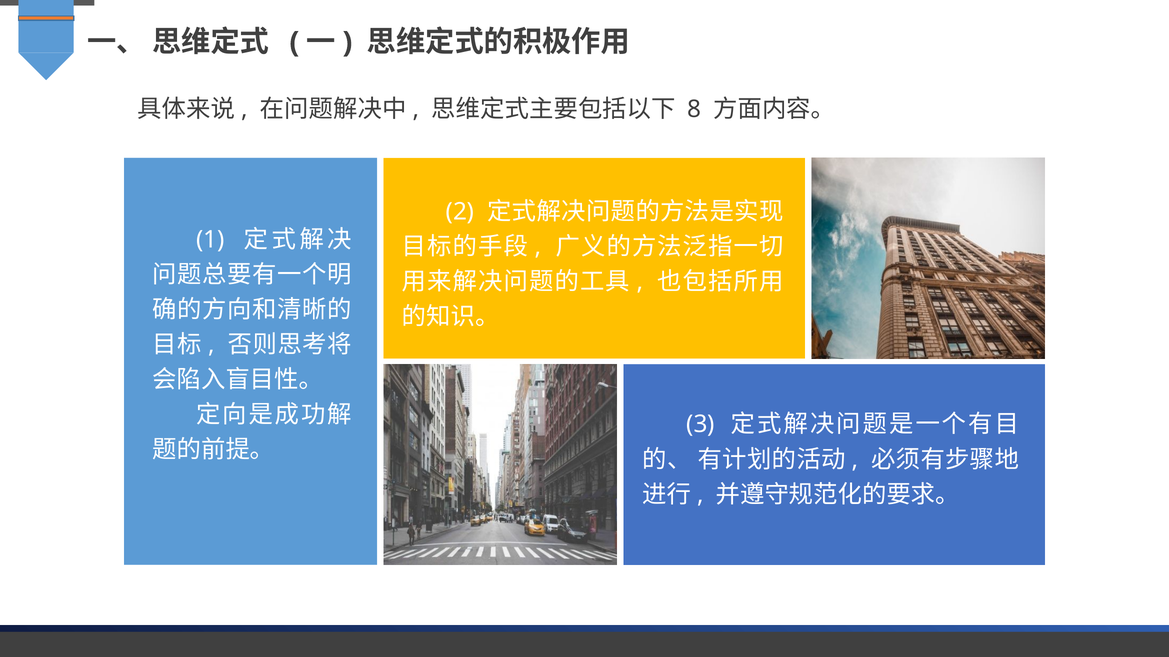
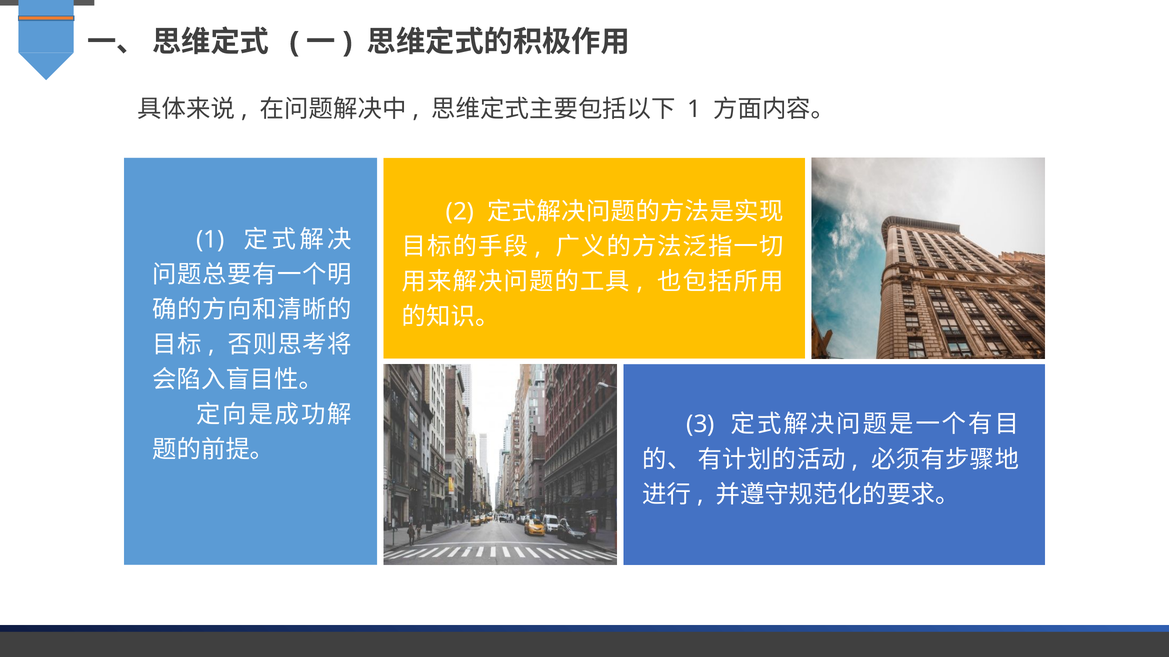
8: 8 -> 1 (694, 109)
